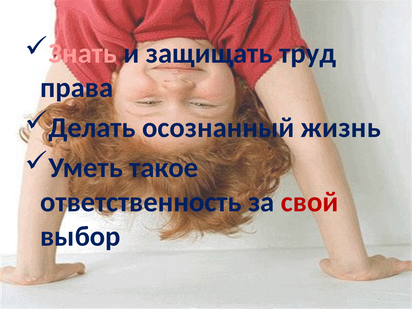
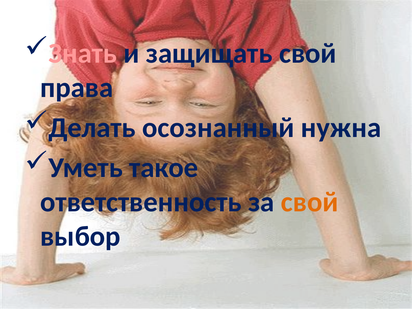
защищать труд: труд -> свой (308, 53)
жизнь: жизнь -> нужна (341, 128)
свой colour: red -> orange (310, 202)
